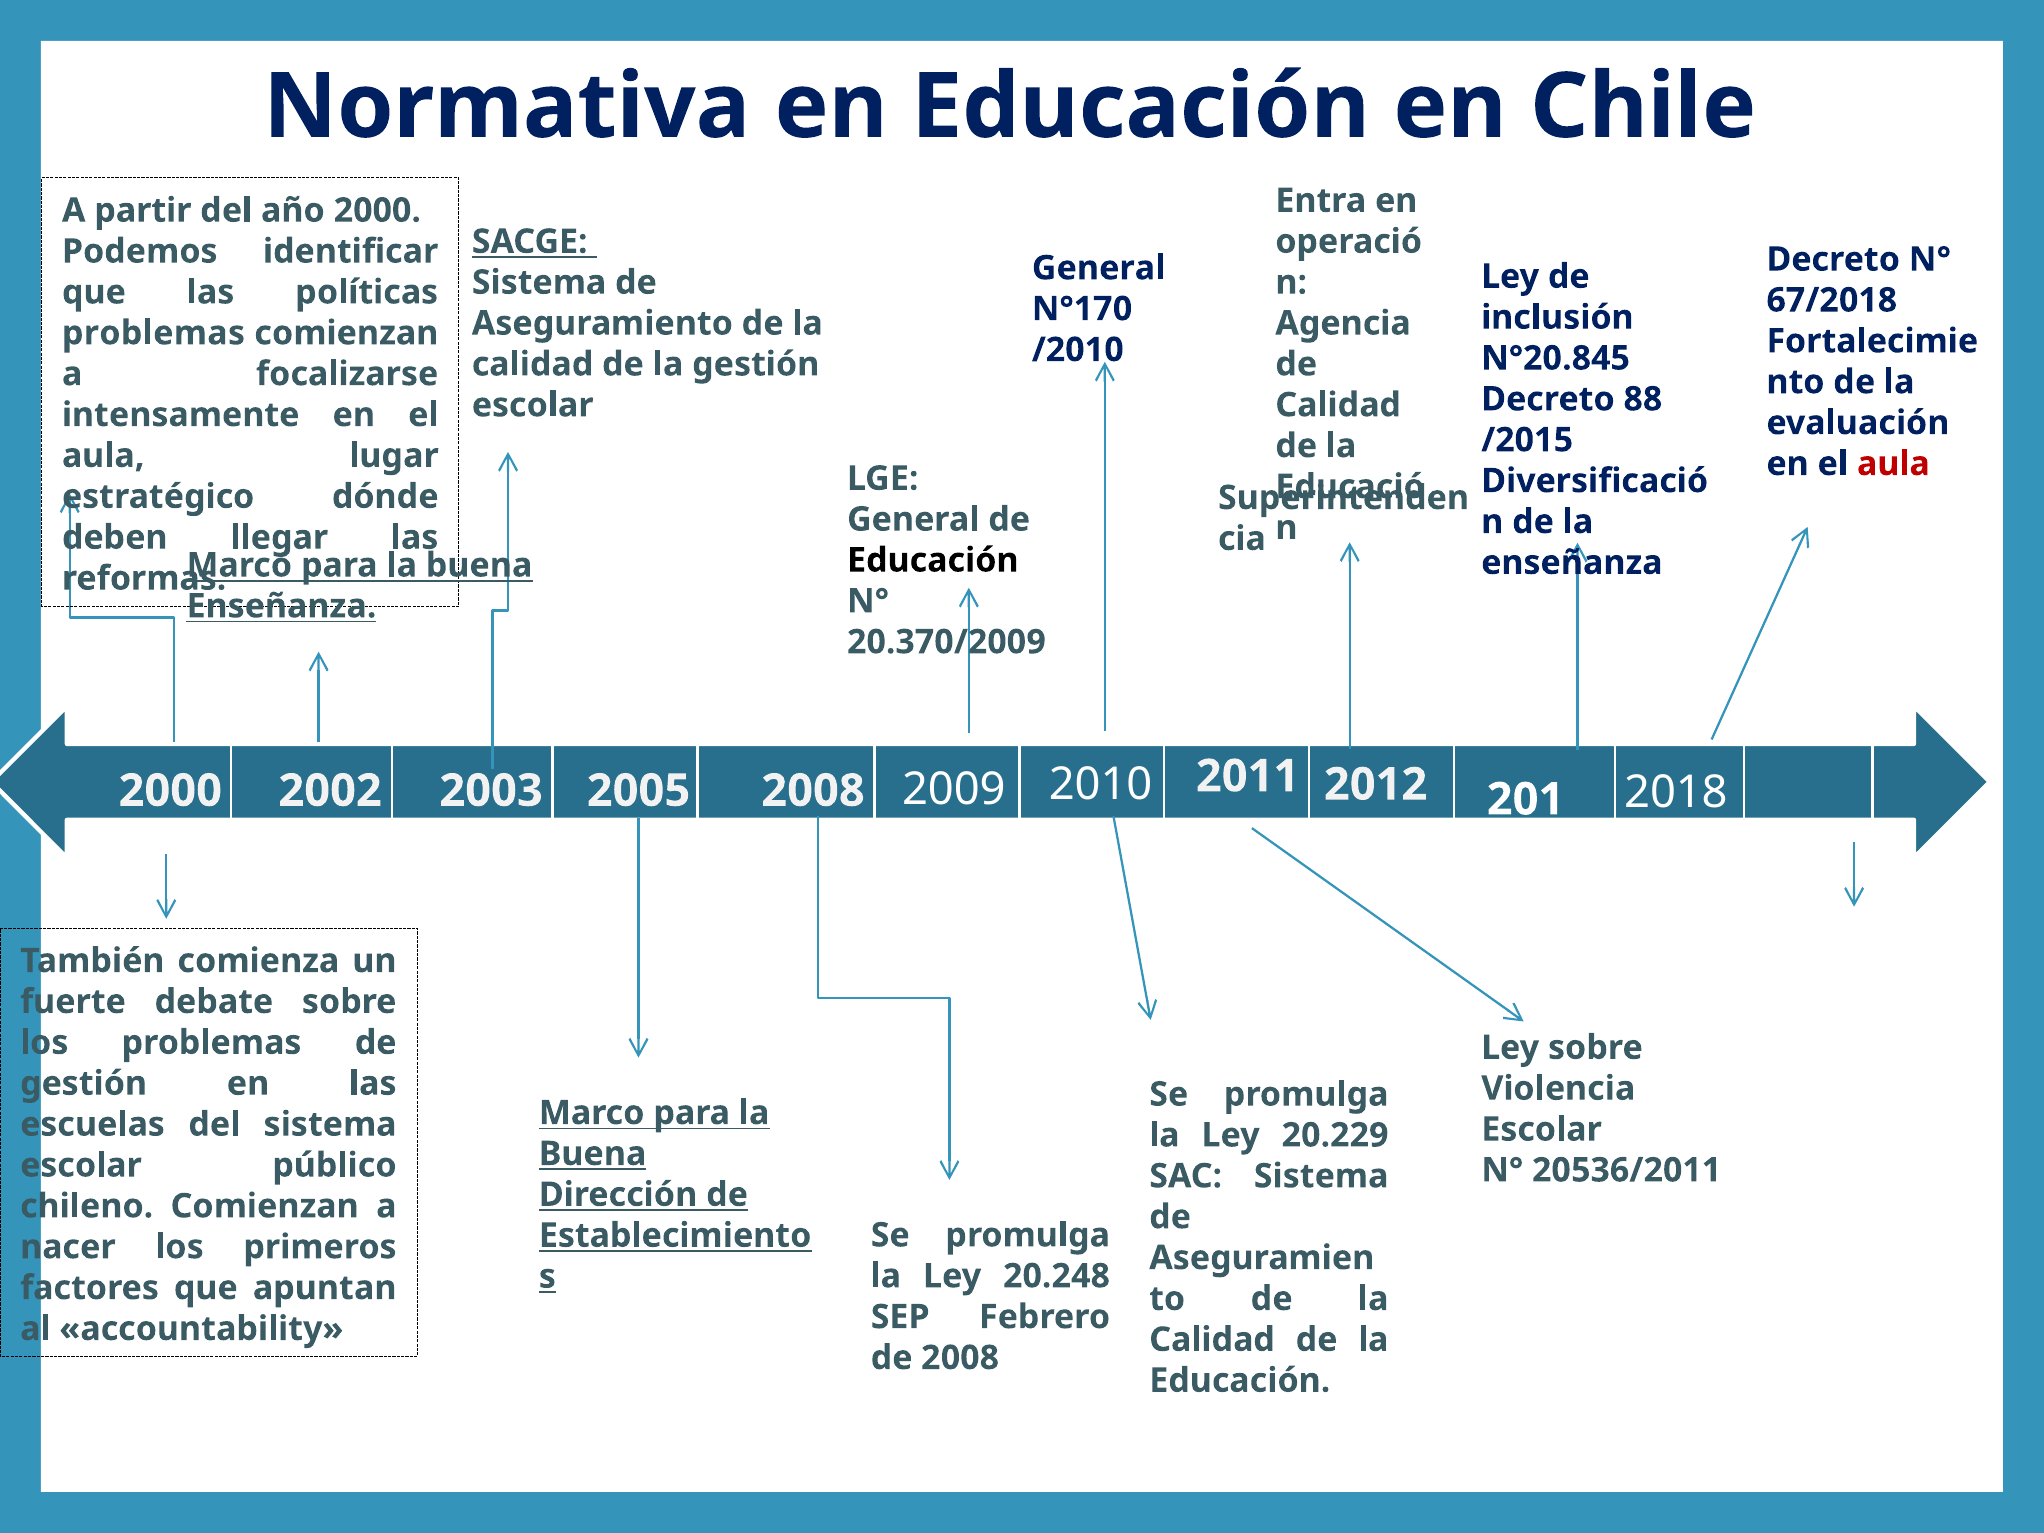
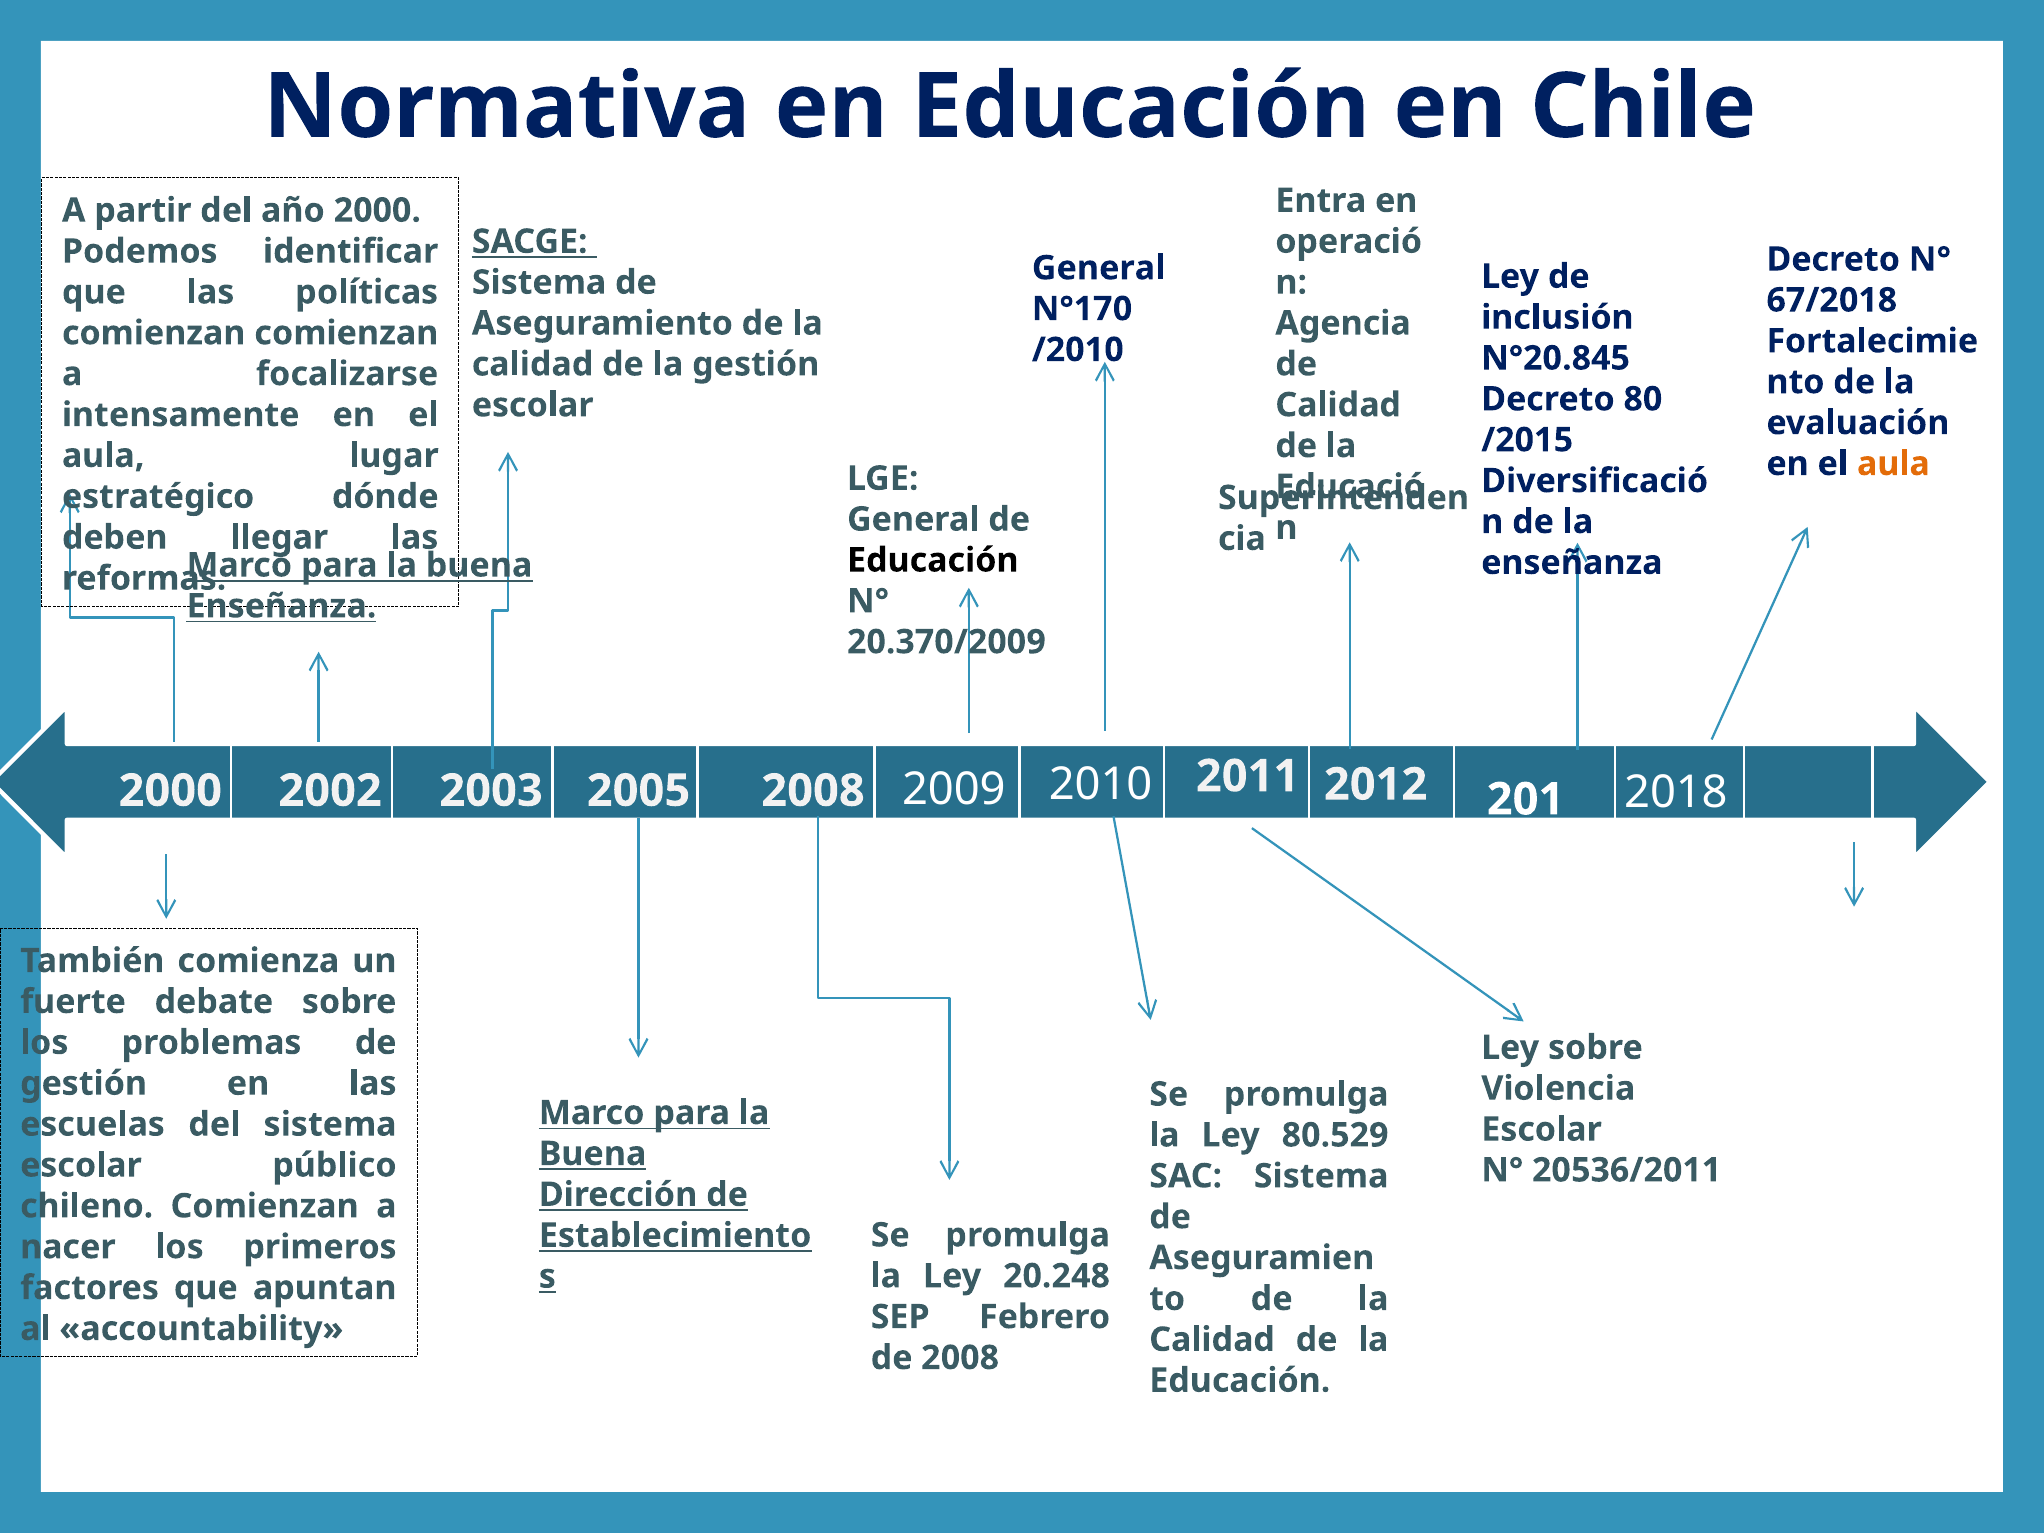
problemas: problemas -> comienzan (154, 333)
88: 88 -> 80 (1643, 399)
aula colour: red -> orange (1893, 464)
20.229: 20.229 -> 80.529 (1335, 1135)
